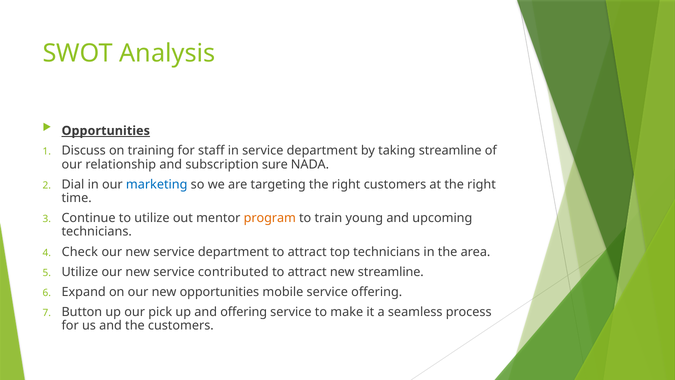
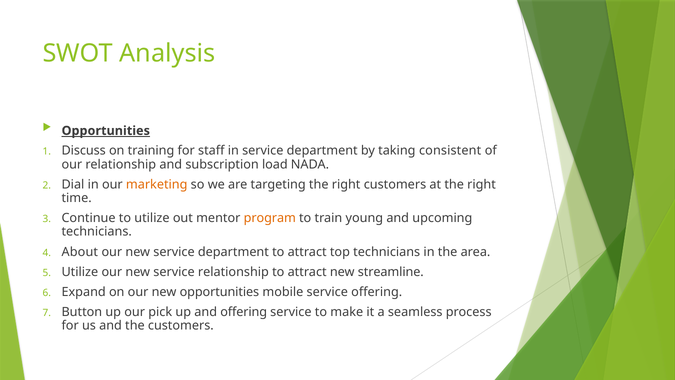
taking streamline: streamline -> consistent (450, 151)
sure: sure -> load (275, 164)
marketing colour: blue -> orange (157, 184)
Check: Check -> About (80, 252)
service contributed: contributed -> relationship (233, 272)
